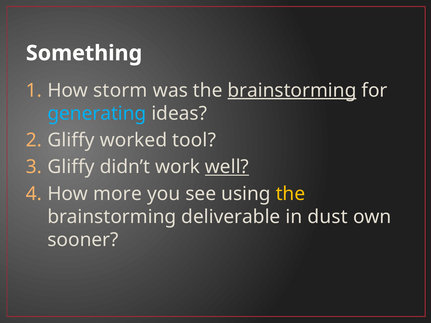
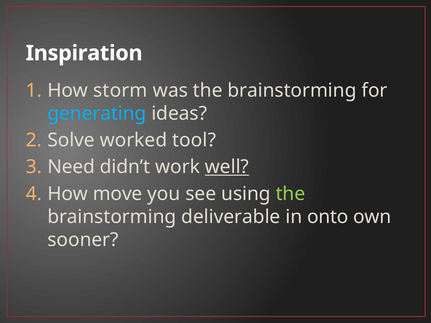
Something: Something -> Inspiration (84, 53)
brainstorming underline: present -> none (292, 90)
Gliffy: Gliffy -> Solve (71, 140)
Gliffy: Gliffy -> Need (71, 167)
more: more -> move (118, 194)
the colour: yellow -> light green (290, 194)
dust: dust -> onto (328, 217)
